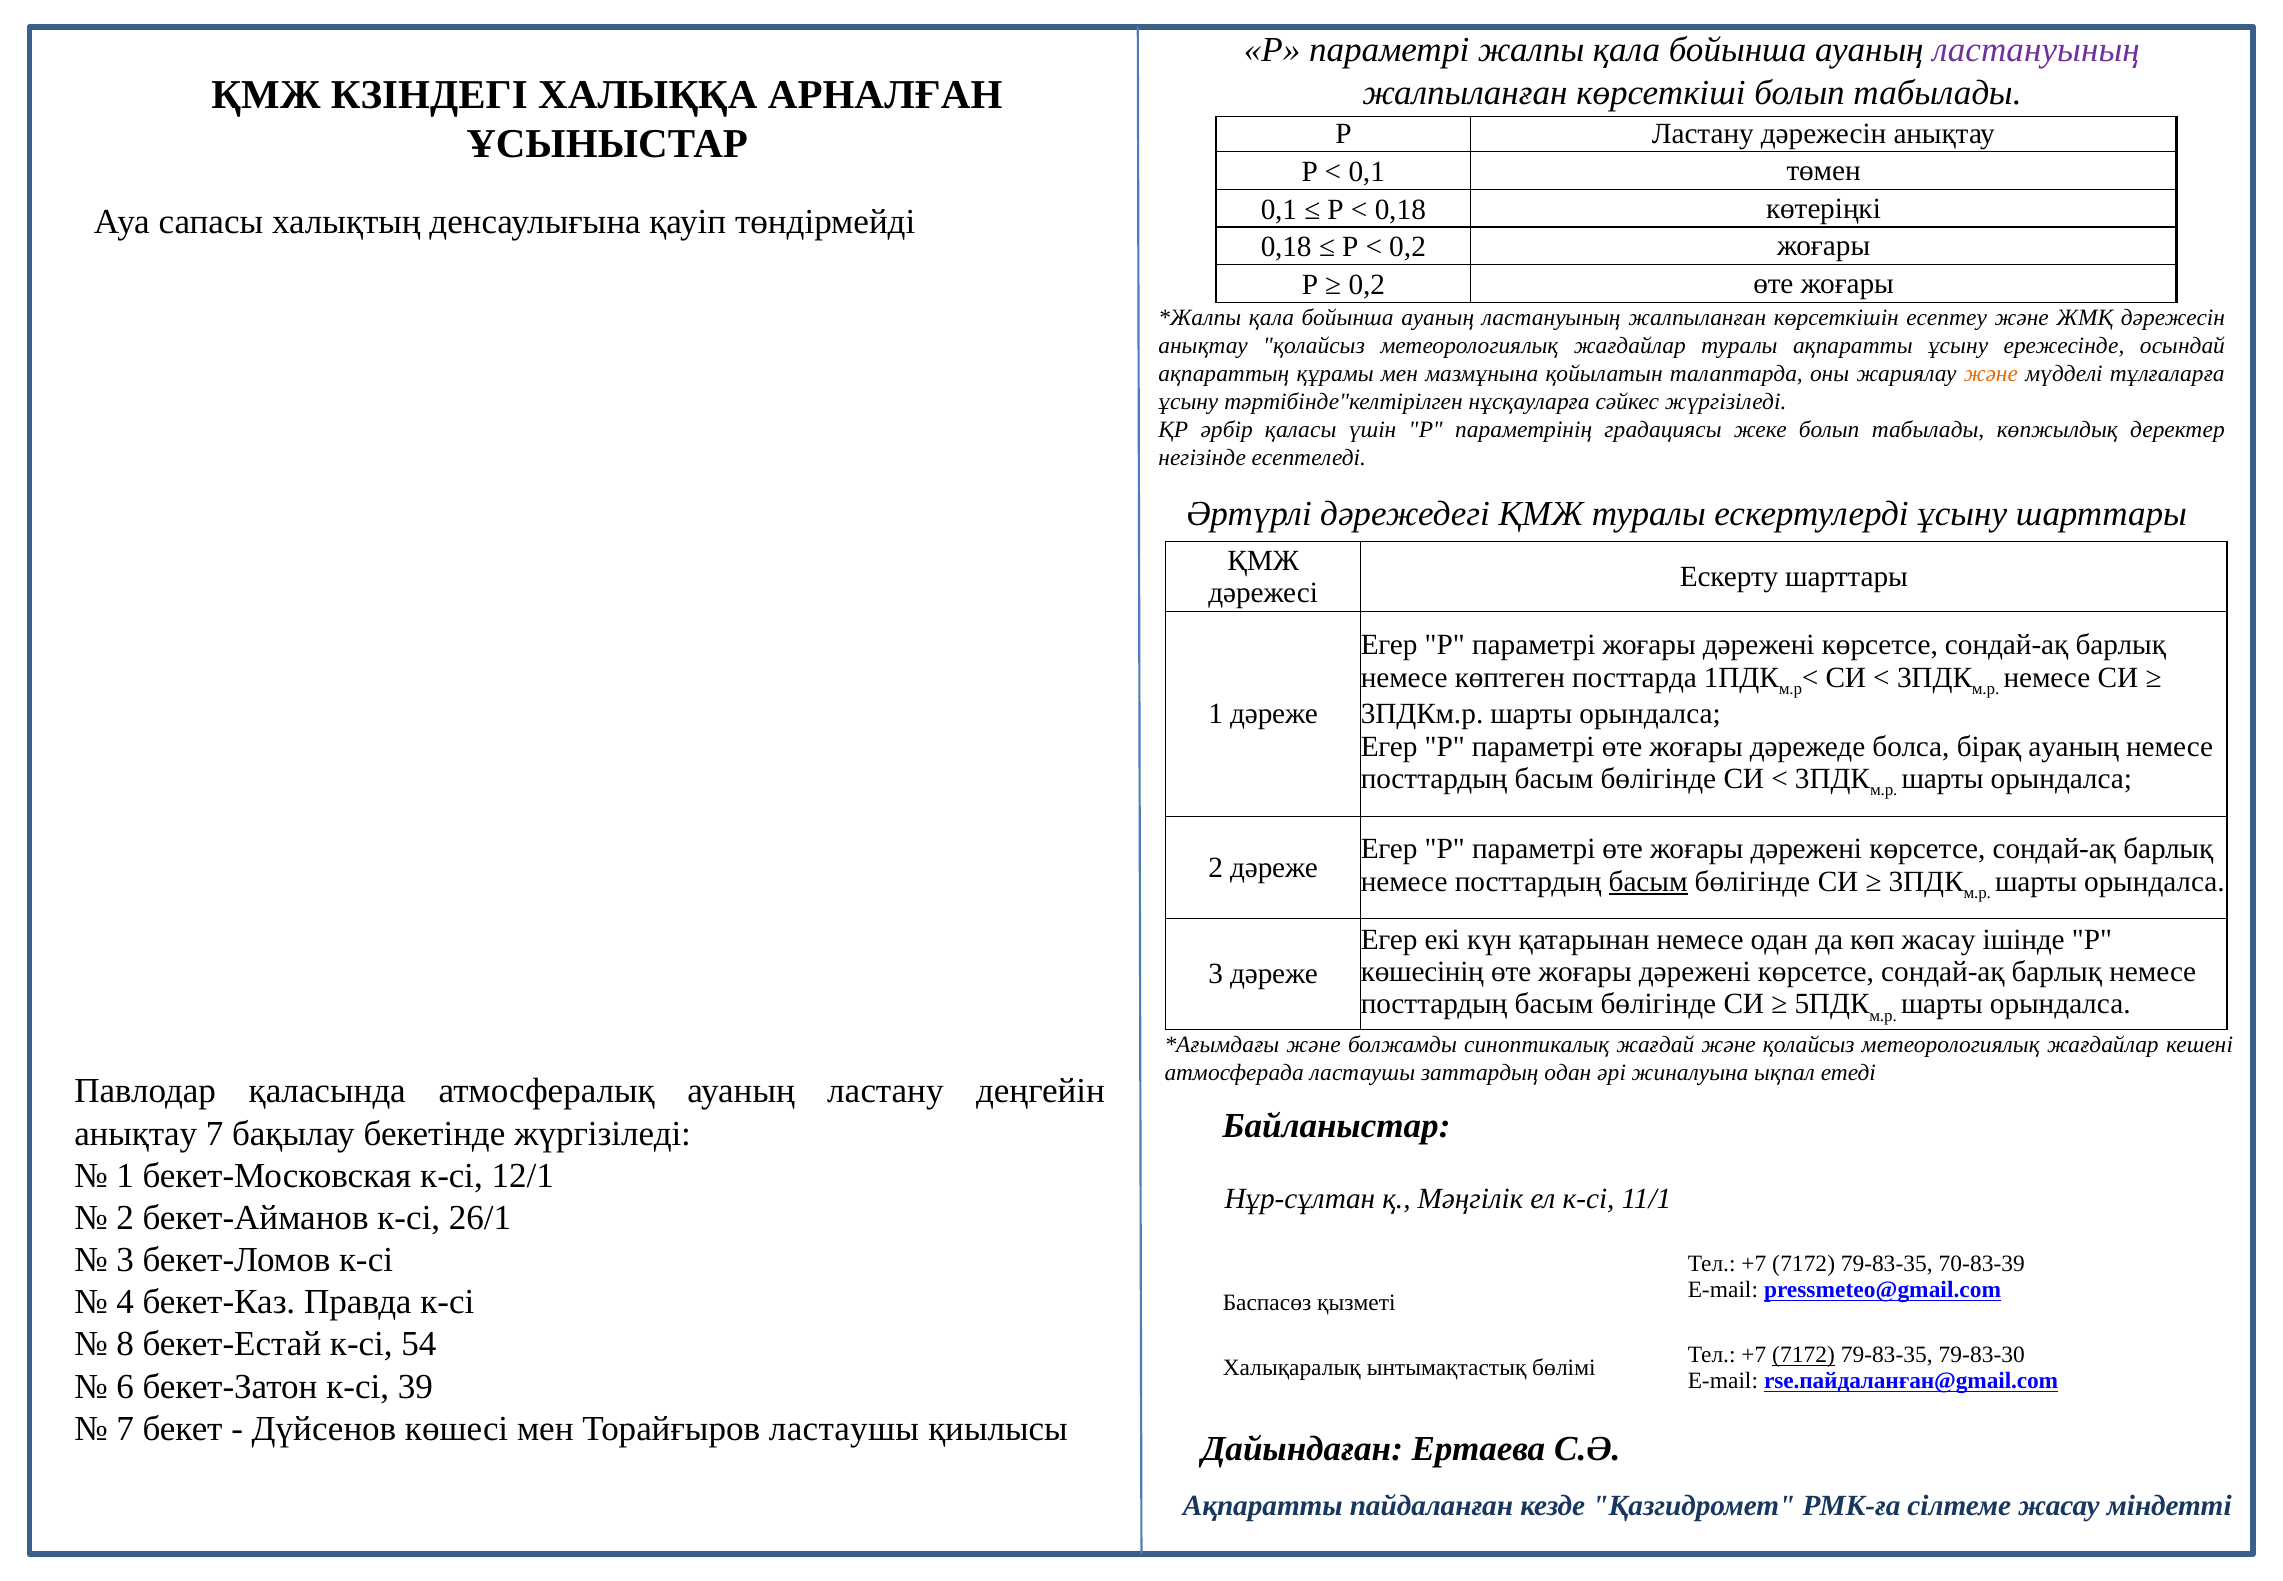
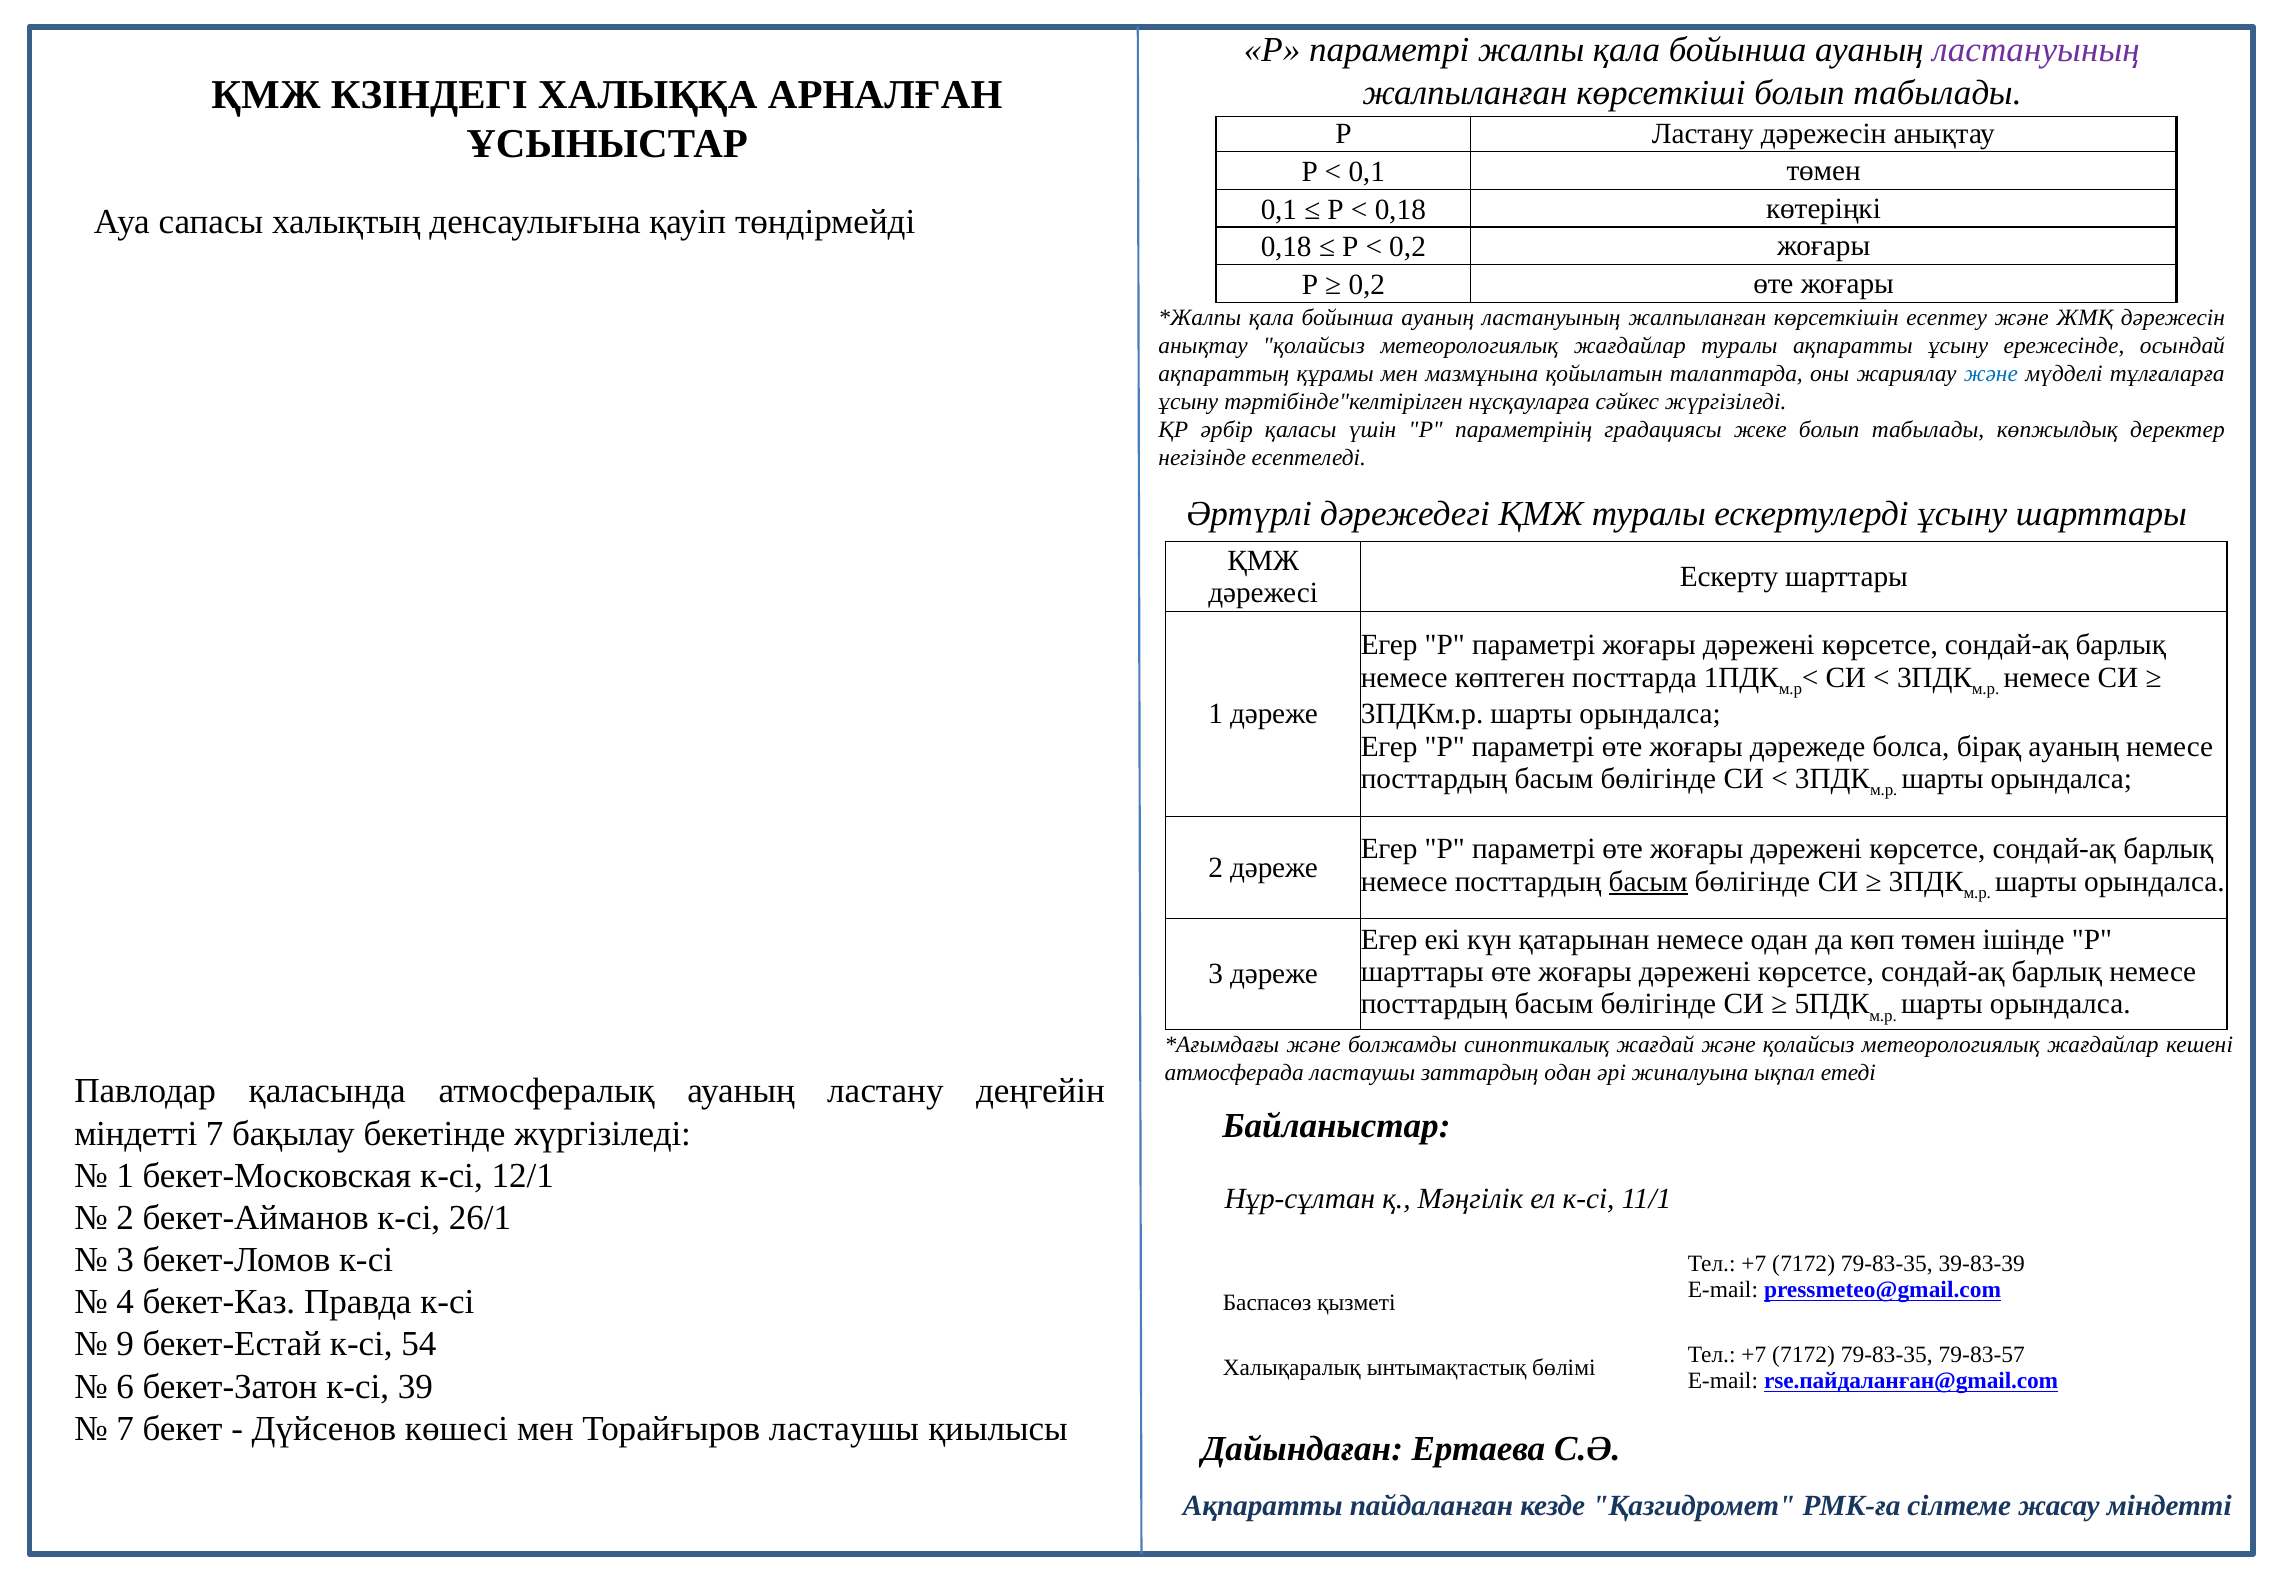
және colour: orange -> blue (1991, 374)
көп жасау: жасау -> төмен (1939, 939)
көшесінің: көшесінің -> шарттары (1422, 972)
анықтау: анықтау -> міндетті (136, 1133)
70-83-39: 70-83-39 -> 39-83-39 (1982, 1263)
8: 8 -> 9 (125, 1344)
7172 underline: present -> none (1804, 1355)
79-83-30: 79-83-30 -> 79-83-57 (1982, 1355)
